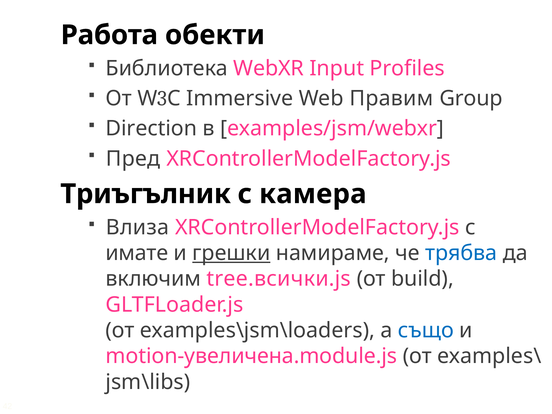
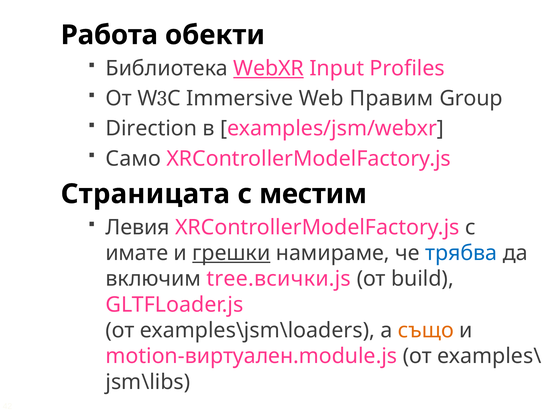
WebXR underline: none -> present (269, 68)
Пред: Пред -> Само (133, 159)
Триъгълник: Триъгълник -> Страницата (145, 194)
камера: камера -> местим (313, 194)
Влиза: Влиза -> Левия (138, 227)
също colour: blue -> orange (426, 330)
motion-увеличена.module.js: motion-увеличена.module.js -> motion-виртуален.module.js (251, 356)
